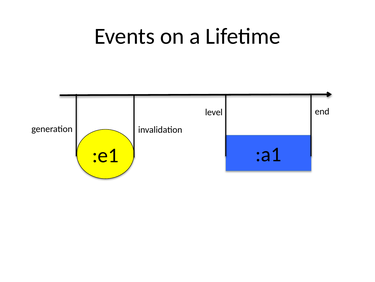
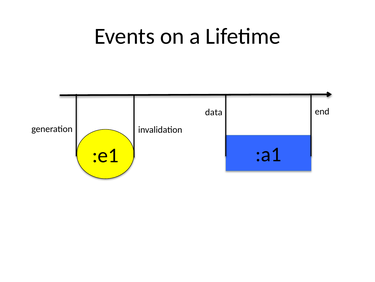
level: level -> data (214, 112)
